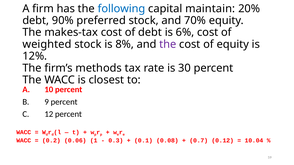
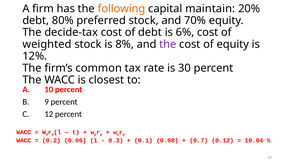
following colour: blue -> orange (122, 9)
90%: 90% -> 80% (63, 21)
makes-tax: makes-tax -> decide-tax (71, 32)
methods: methods -> common (99, 68)
